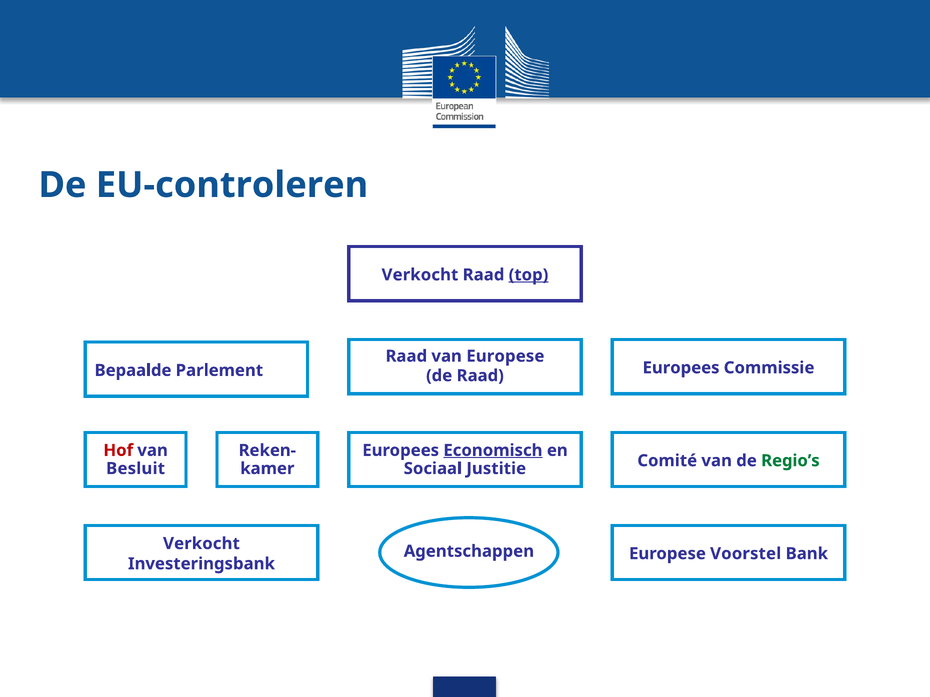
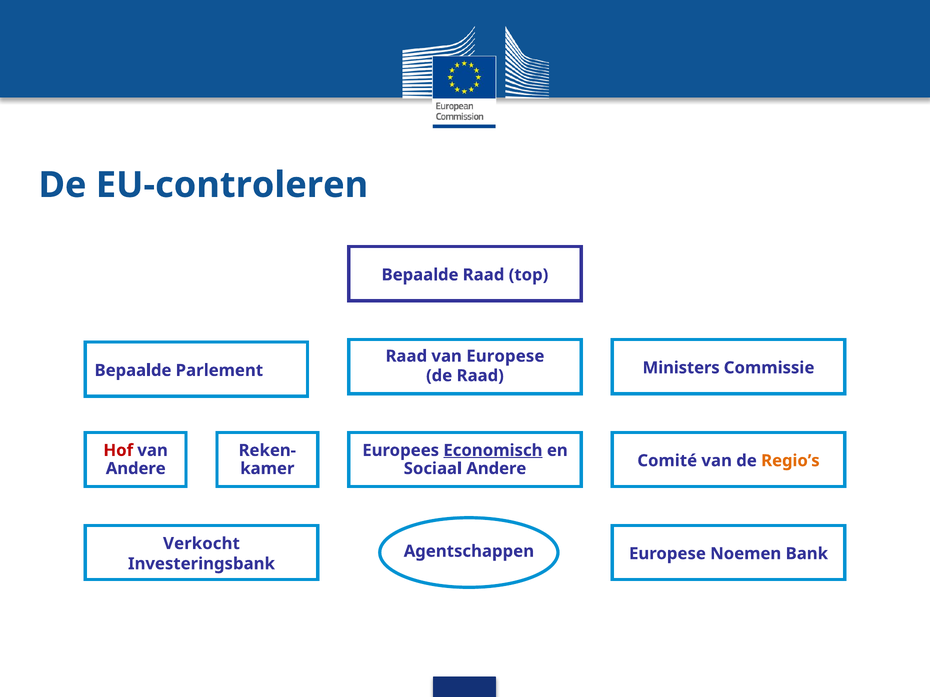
Verkocht: Verkocht -> Bepaalde (420, 275)
top underline: present -> none (529, 275)
Raad Europees: Europees -> Ministers (681, 368)
Besluit: Besluit -> Andere (136, 469)
Sociaal Justitie: Justitie -> Andere (496, 469)
Regio’s colour: green -> orange (790, 461)
Voorstel: Voorstel -> Noemen (746, 554)
